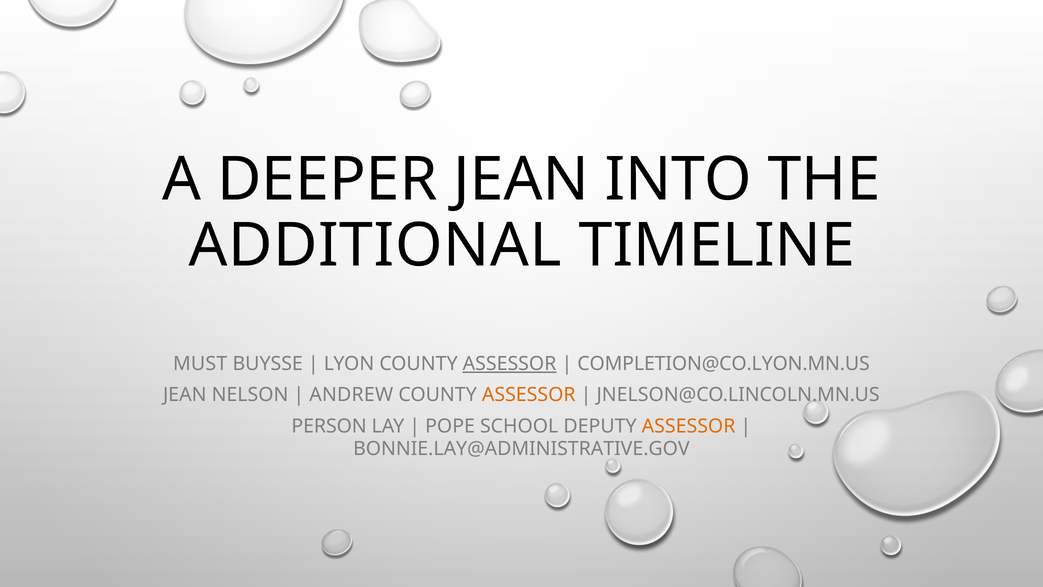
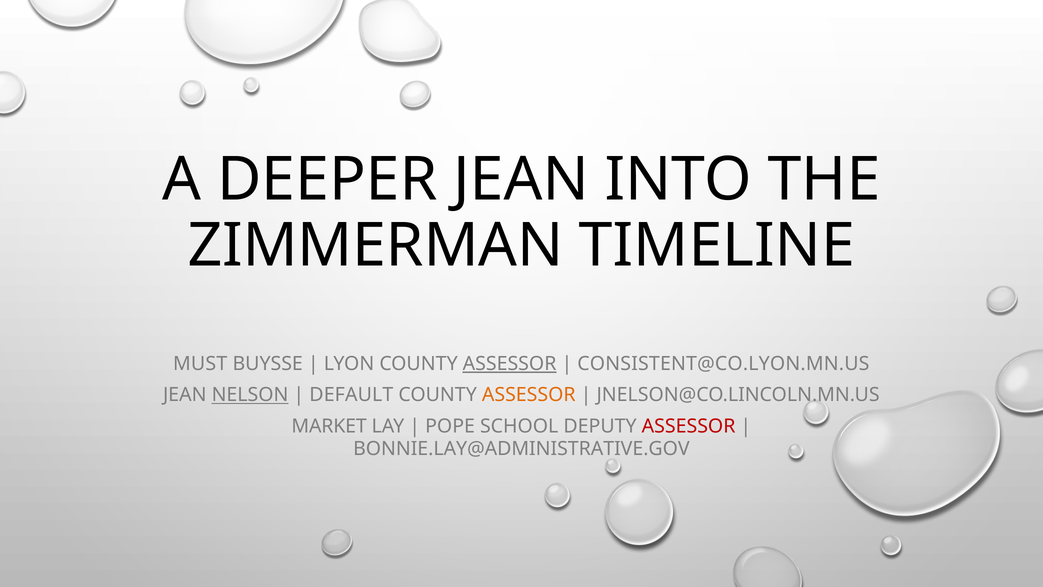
ADDITIONAL: ADDITIONAL -> ZIMMERMAN (376, 246)
COMPLETION@CO.LYON.MN.US: COMPLETION@CO.LYON.MN.US -> CONSISTENT@CO.LYON.MN.US (723, 364)
NELSON underline: none -> present (250, 395)
ANDREW: ANDREW -> DEFAULT (351, 395)
PERSON: PERSON -> MARKET (329, 426)
ASSESSOR colour: orange -> red (689, 426)
